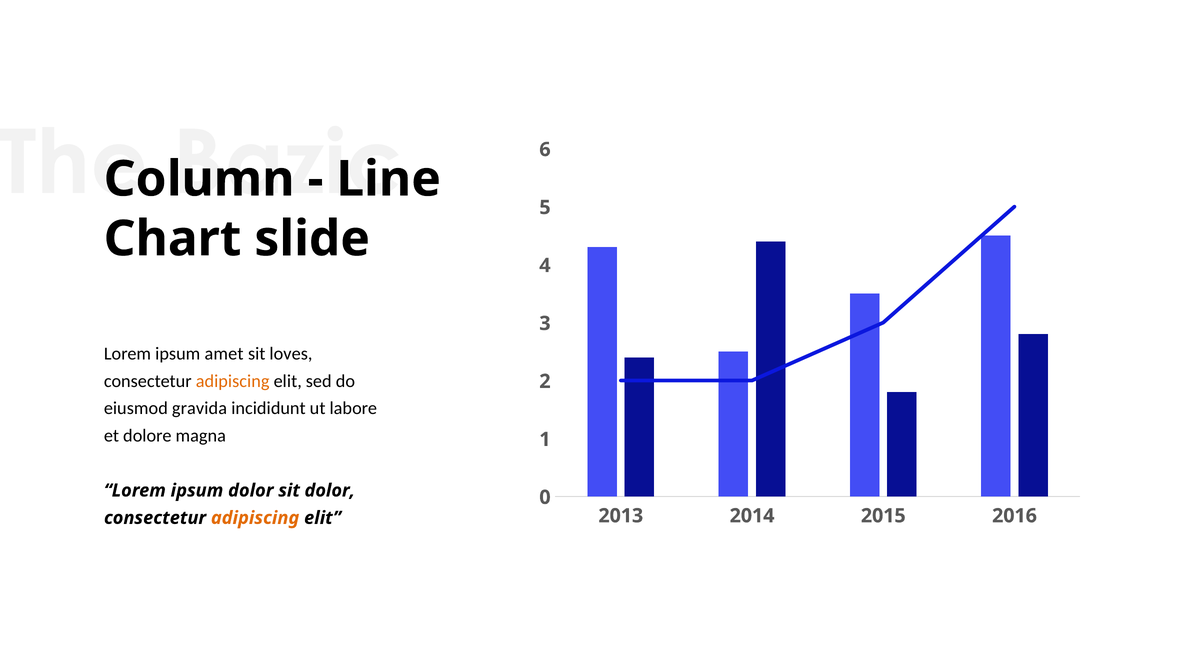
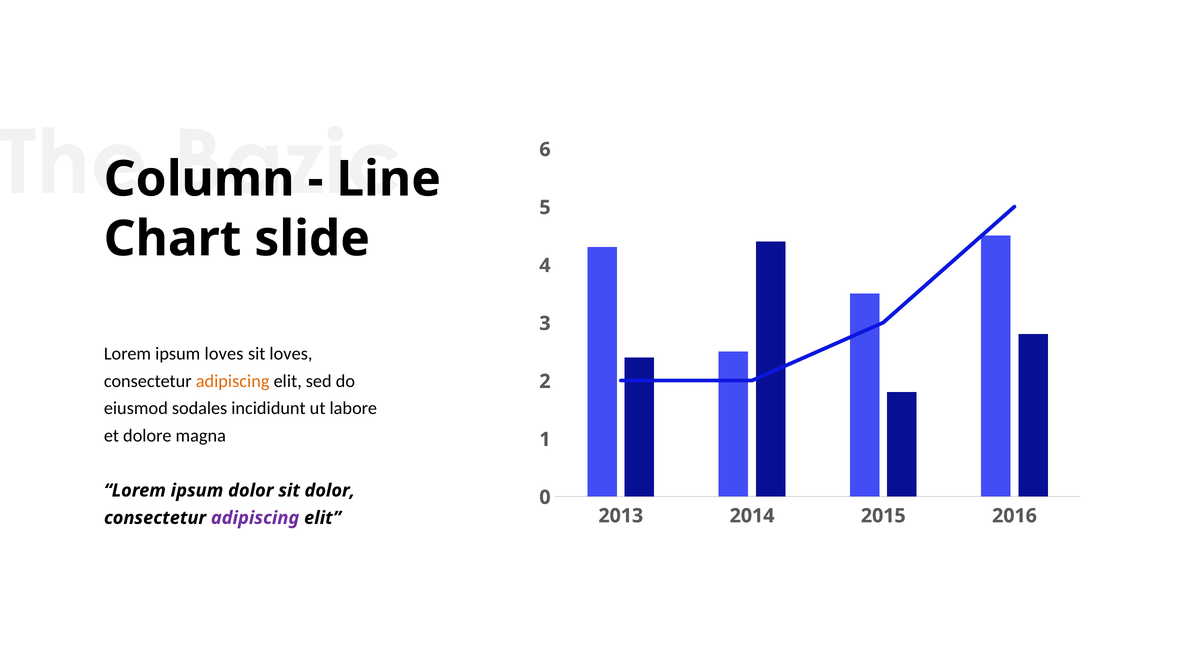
ipsum amet: amet -> loves (224, 353)
gravida: gravida -> sodales (200, 408)
adipiscing colour: orange -> purple (255, 518)
